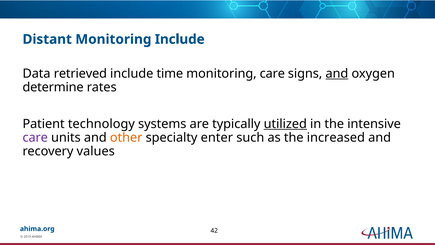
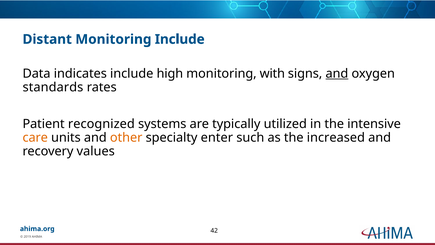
retrieved: retrieved -> indicates (80, 74)
time: time -> high (170, 74)
monitoring care: care -> with (272, 74)
determine: determine -> standards (53, 87)
technology: technology -> recognized (101, 124)
utilized underline: present -> none (285, 124)
care colour: purple -> orange (35, 137)
